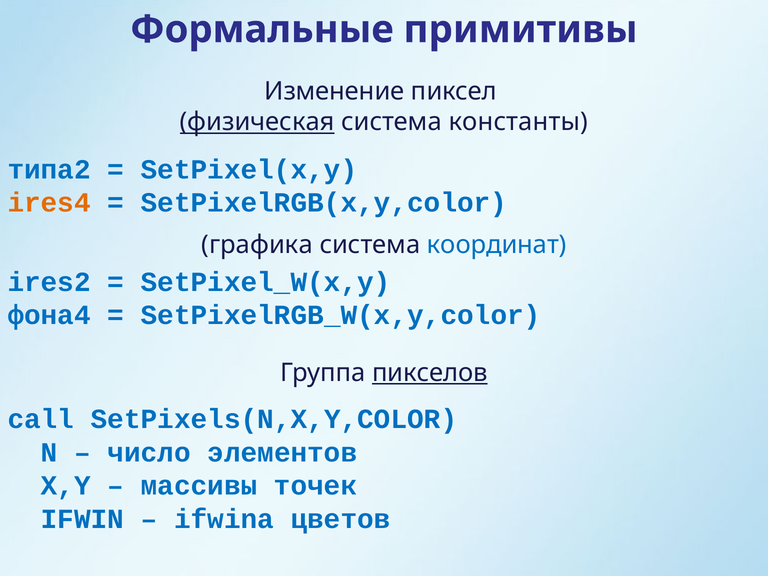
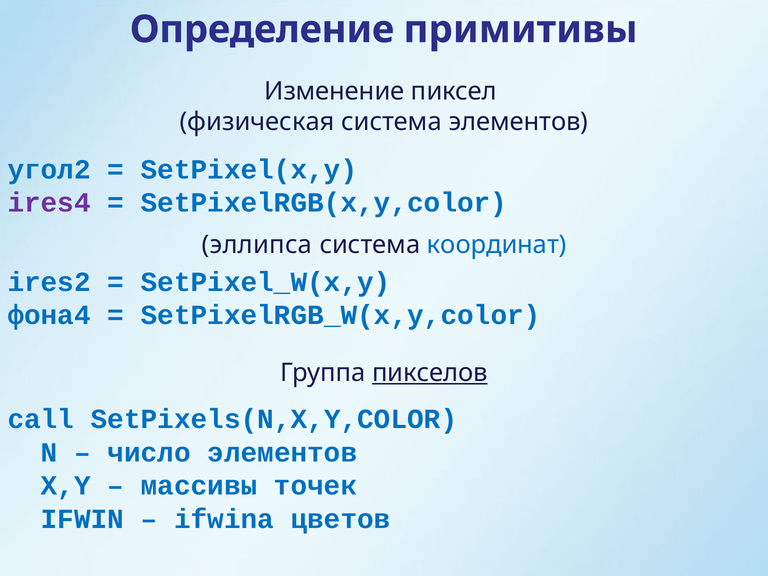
Формальные: Формальные -> Определение (262, 29)
физическая underline: present -> none (257, 122)
система константы: константы -> элементов (518, 122)
типа2: типа2 -> угол2 (49, 170)
ires4 colour: orange -> purple (49, 203)
графика: графика -> эллипса (257, 245)
